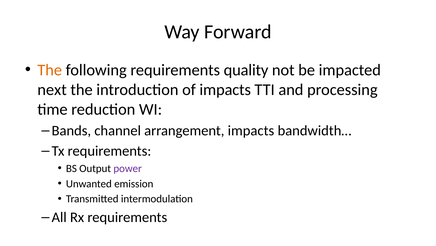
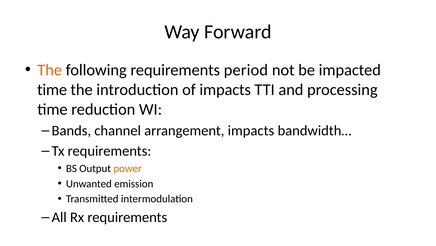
quality: quality -> period (246, 70)
next: next -> time (52, 89)
power colour: purple -> orange (128, 168)
